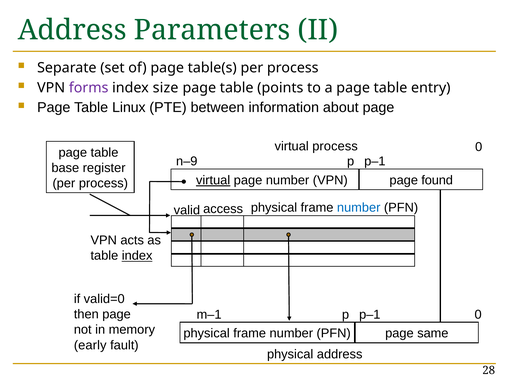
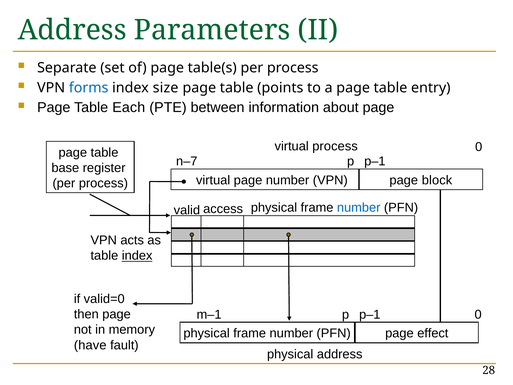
forms colour: purple -> blue (89, 88)
Linux: Linux -> Each (129, 108)
n–9: n–9 -> n–7 (187, 161)
virtual underline: present -> none (213, 180)
found: found -> block (437, 180)
same: same -> effect (433, 333)
early: early -> have (90, 345)
